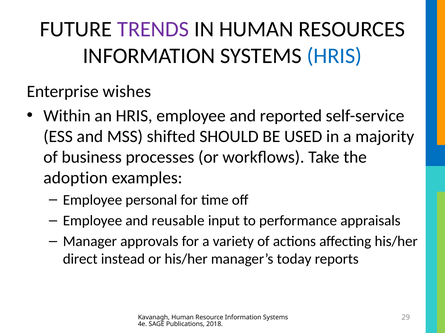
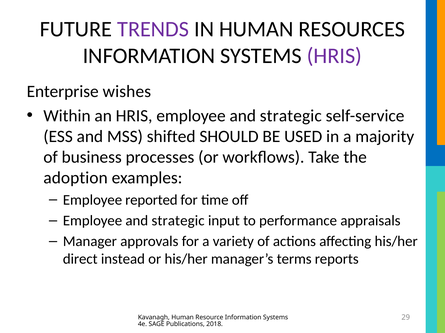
HRIS colour: blue -> purple (334, 56)
HRIS employee and reported: reported -> strategic (291, 116)
personal: personal -> reported (151, 200)
reusable: reusable -> strategic (178, 221)
today: today -> terms (294, 260)
